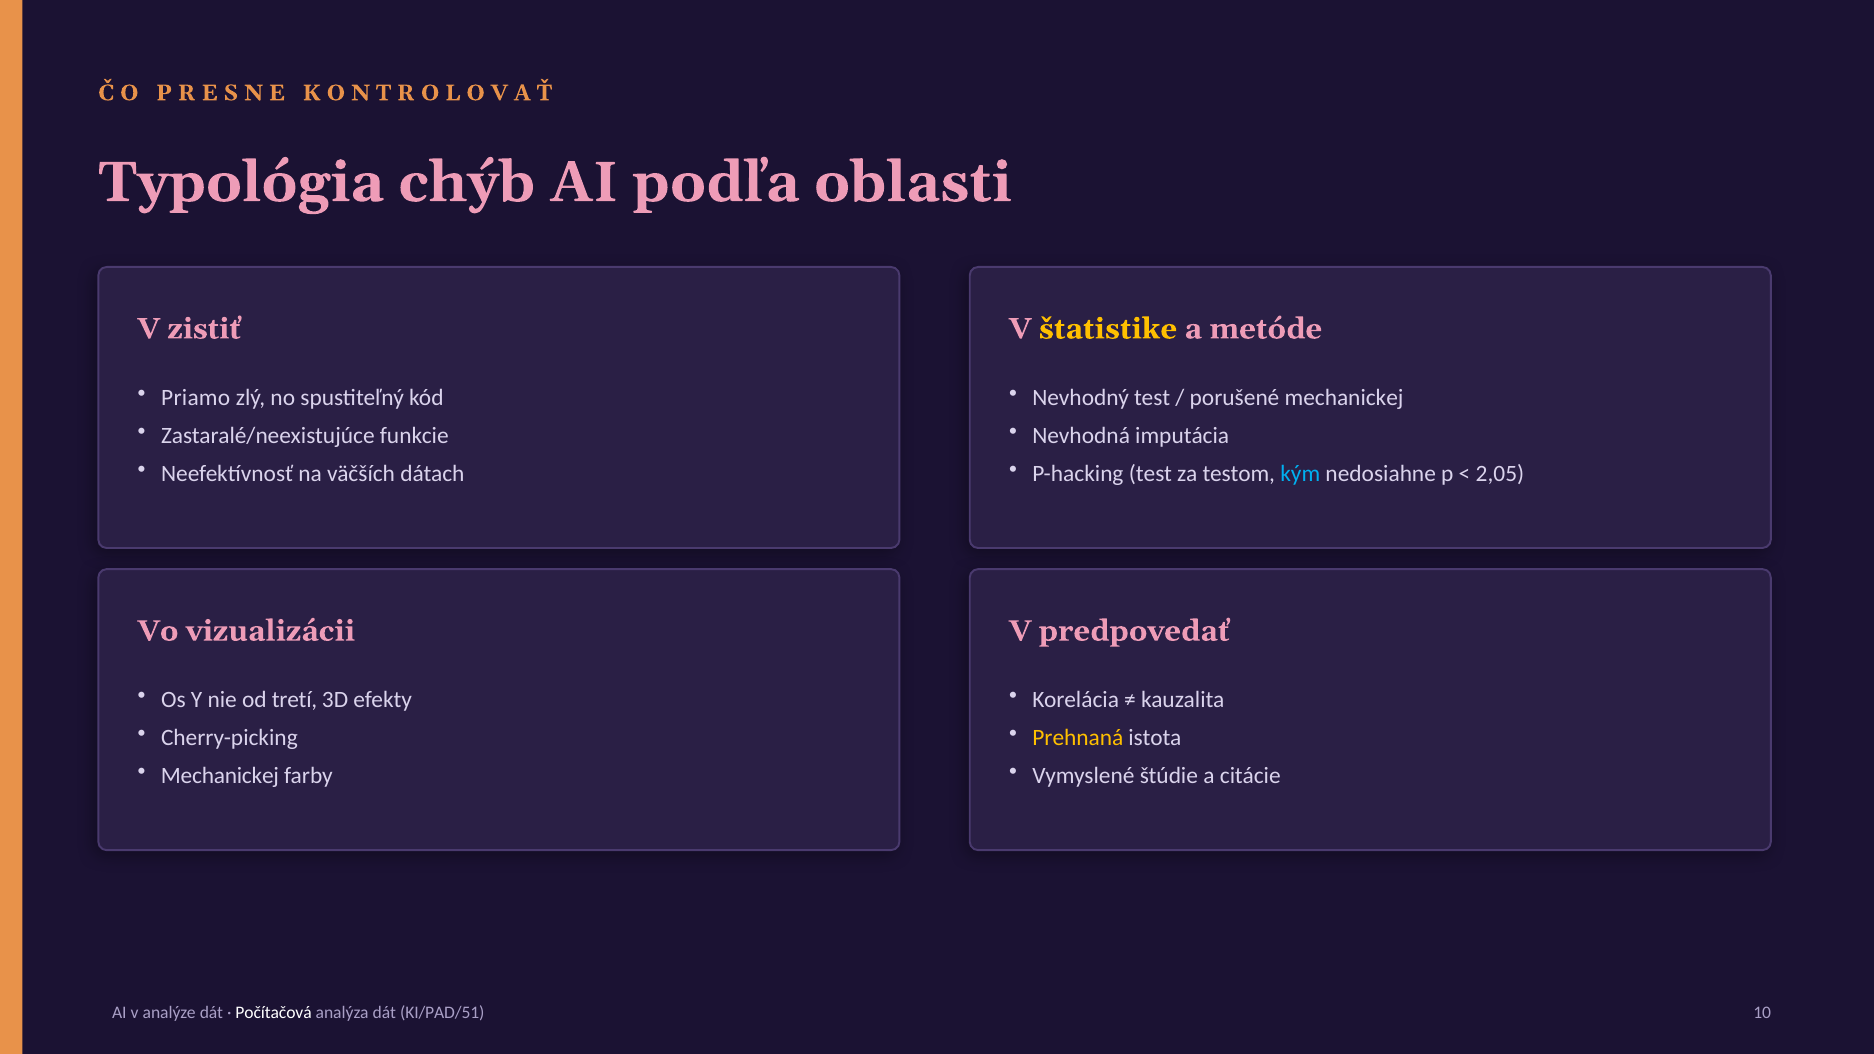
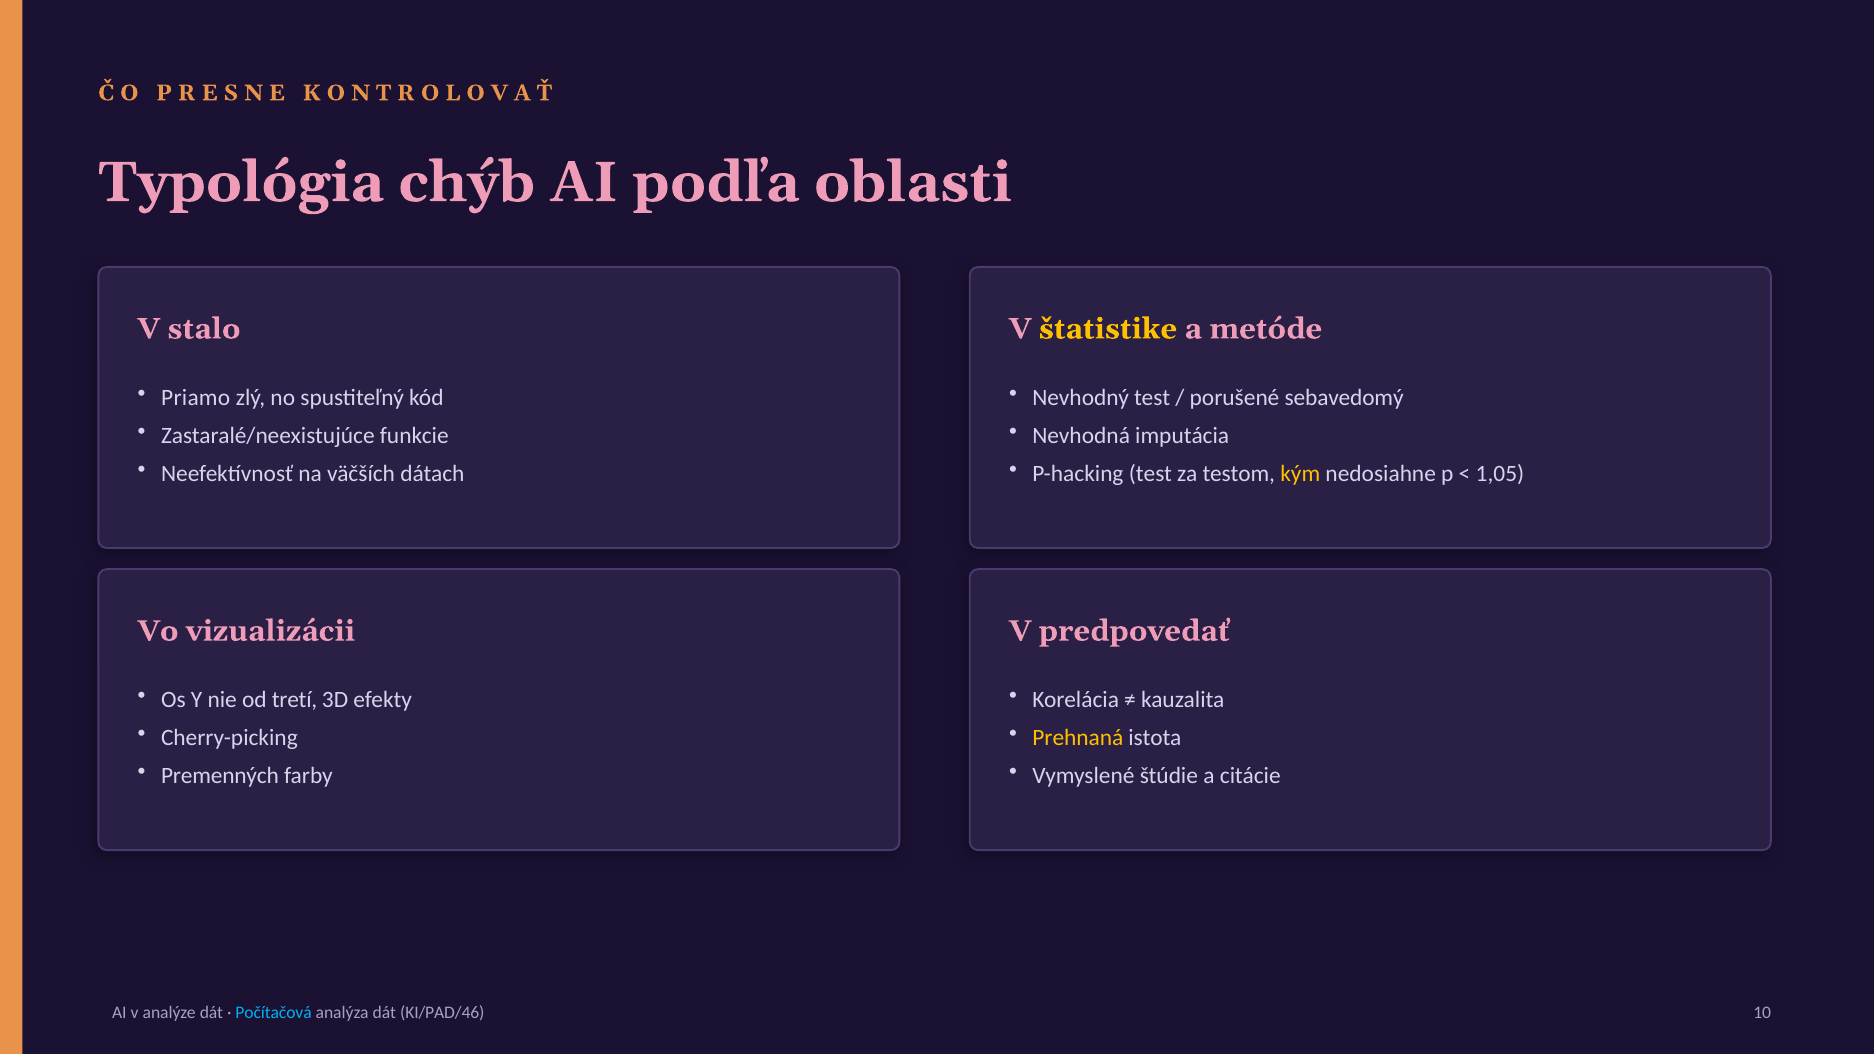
zistiť: zistiť -> stalo (204, 329)
porušené mechanickej: mechanickej -> sebavedomý (1344, 398)
kým colour: light blue -> yellow (1300, 474)
2,05: 2,05 -> 1,05 (1500, 474)
Mechanickej: Mechanickej -> Premenných (220, 776)
Počítačová colour: white -> light blue (274, 1013)
KI/PAD/51: KI/PAD/51 -> KI/PAD/46 (442, 1013)
